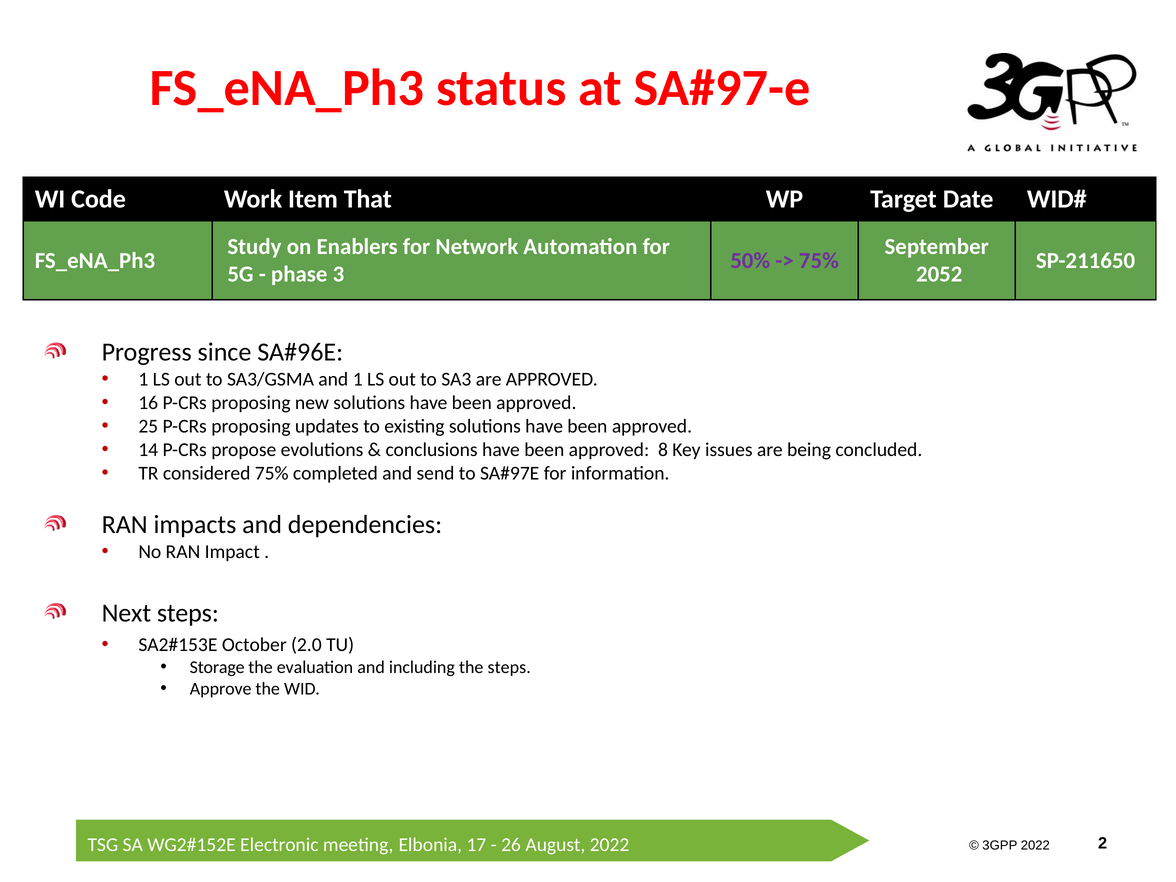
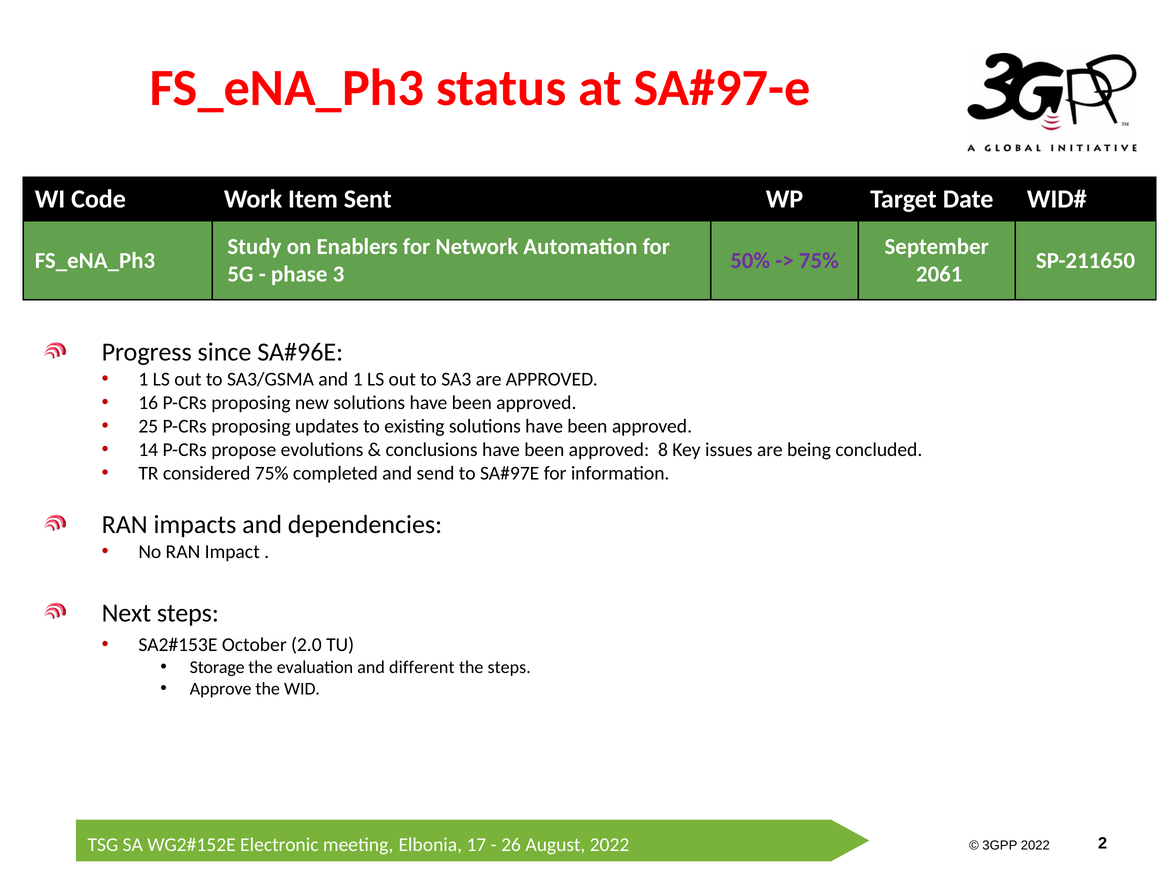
That: That -> Sent (368, 199)
2052: 2052 -> 2061 (939, 274)
including: including -> different (422, 667)
